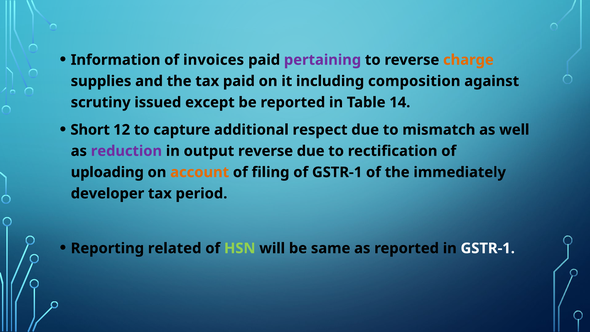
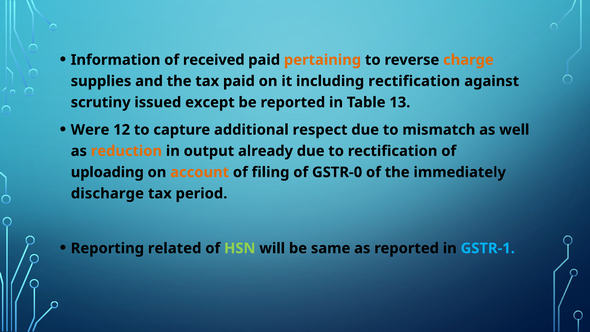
invoices: invoices -> received (214, 60)
pertaining colour: purple -> orange (323, 60)
including composition: composition -> rectification (414, 81)
14: 14 -> 13 (400, 102)
Short: Short -> Were (90, 130)
reduction colour: purple -> orange (126, 151)
output reverse: reverse -> already (266, 151)
of GSTR-1: GSTR-1 -> GSTR-0 (337, 172)
developer: developer -> discharge (107, 193)
GSTR-1 colour: white -> light blue (488, 248)
